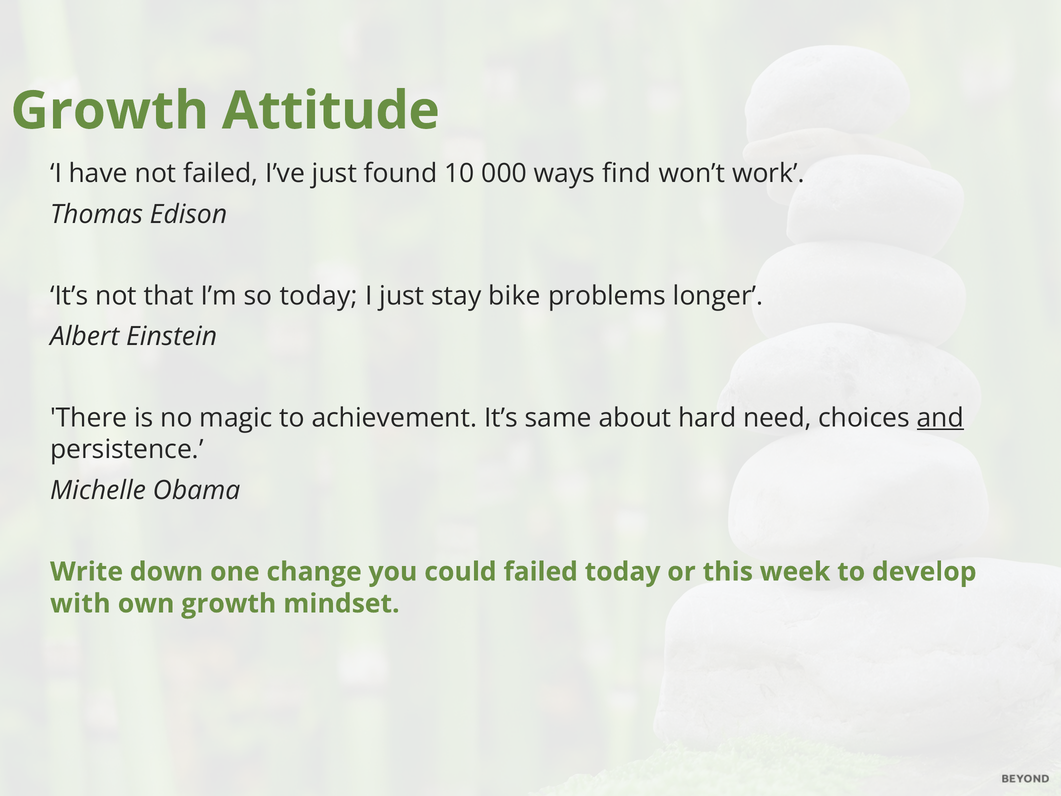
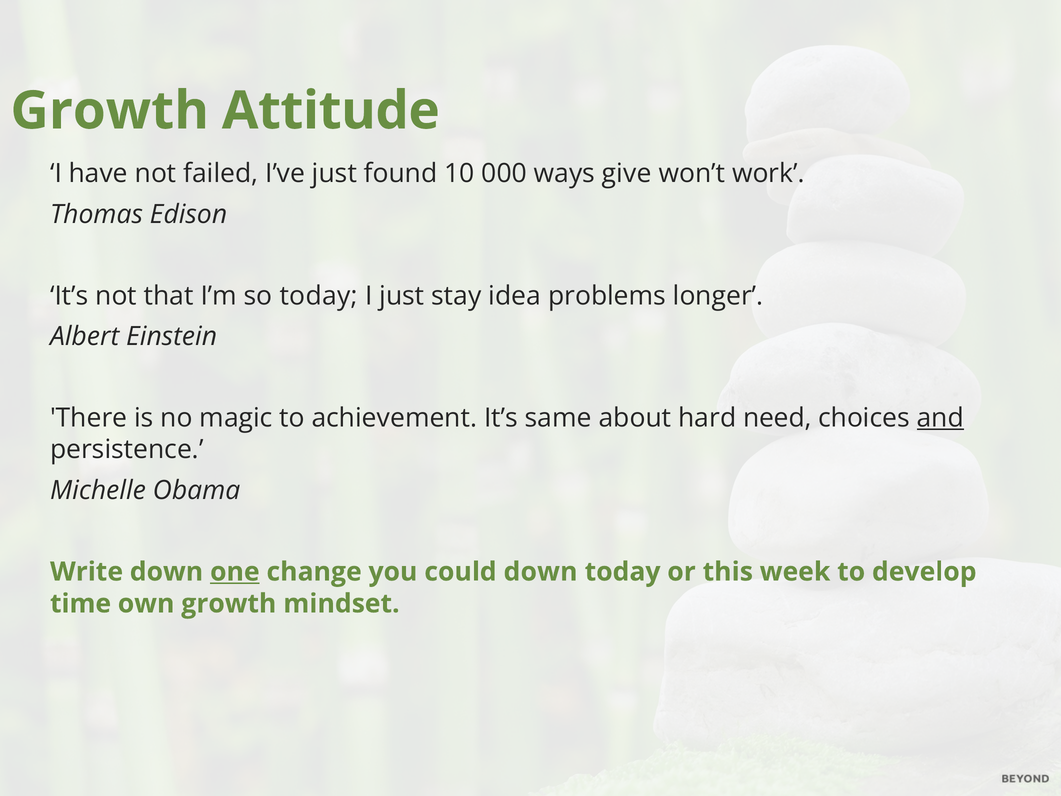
find: find -> give (627, 174)
bike: bike -> idea (515, 296)
one underline: none -> present (235, 572)
could failed: failed -> down (541, 572)
with: with -> time (81, 603)
